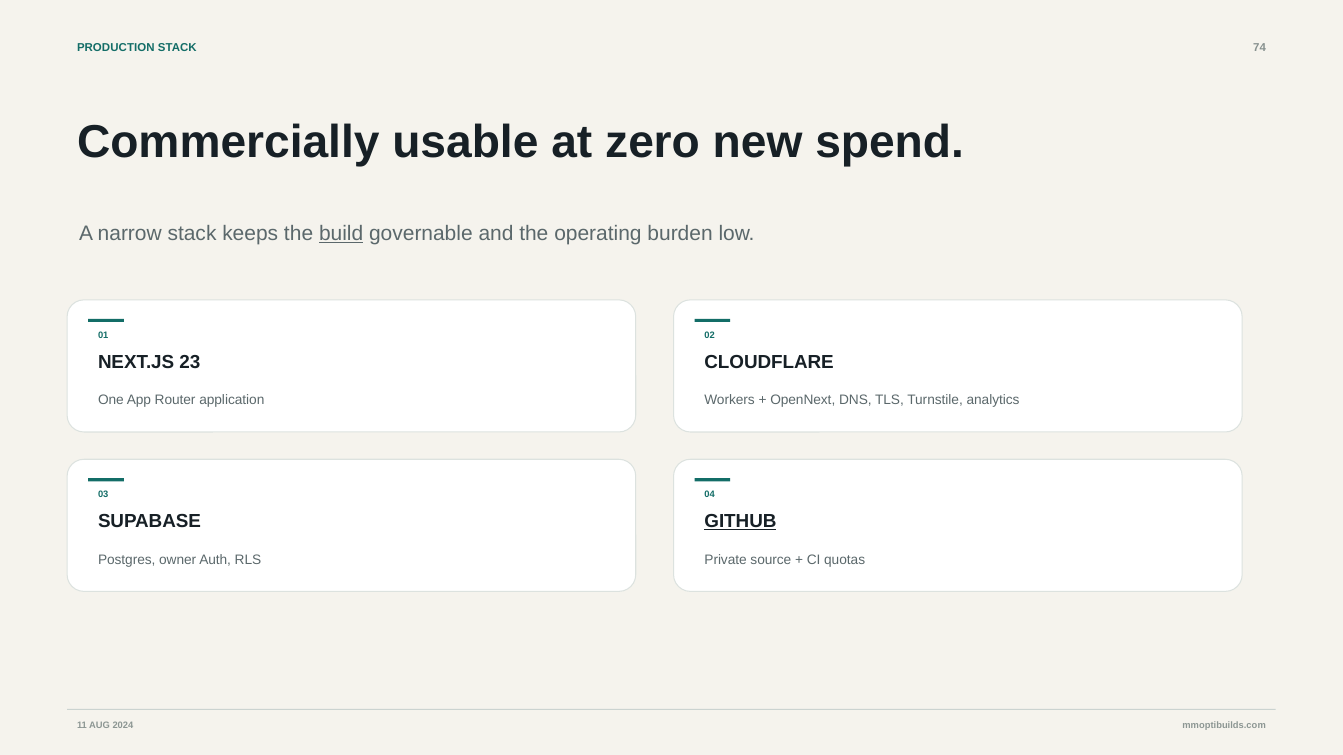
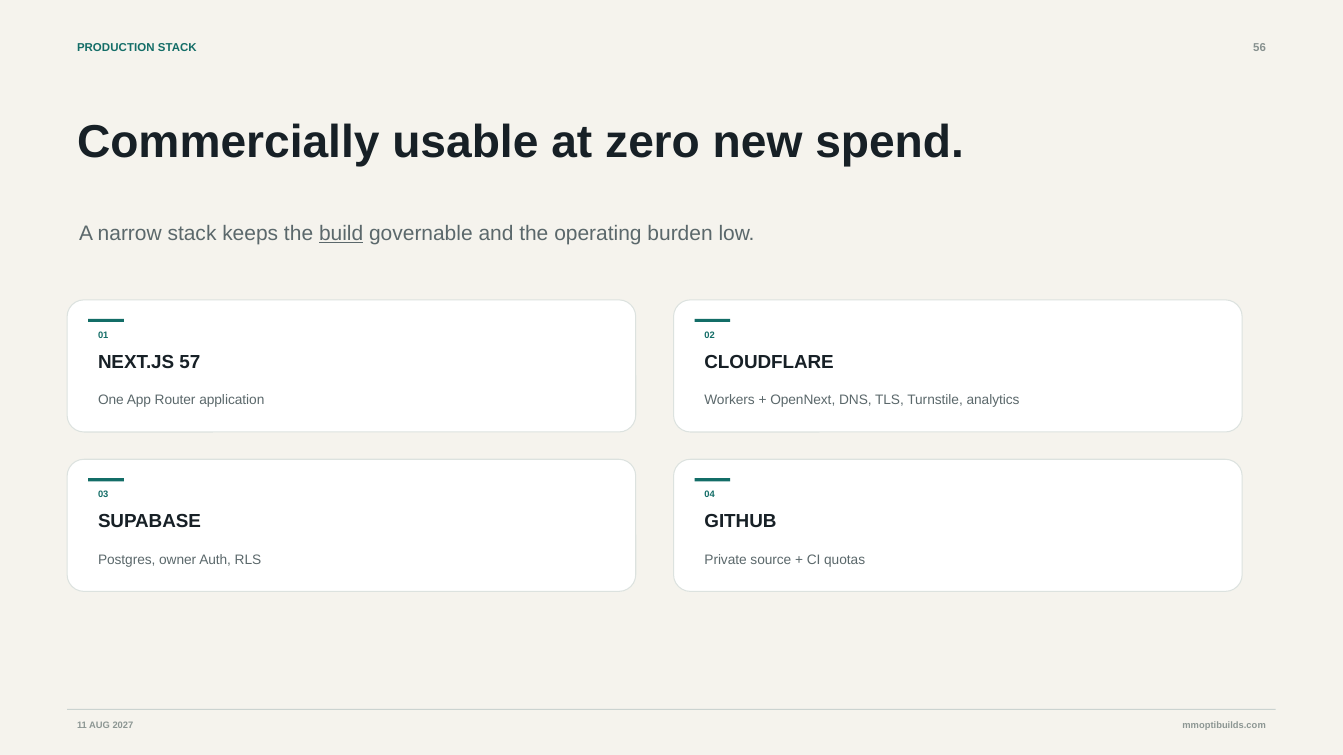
74: 74 -> 56 (1260, 48)
23: 23 -> 57 (190, 362)
GITHUB underline: present -> none (740, 522)
2024: 2024 -> 2027 (123, 726)
